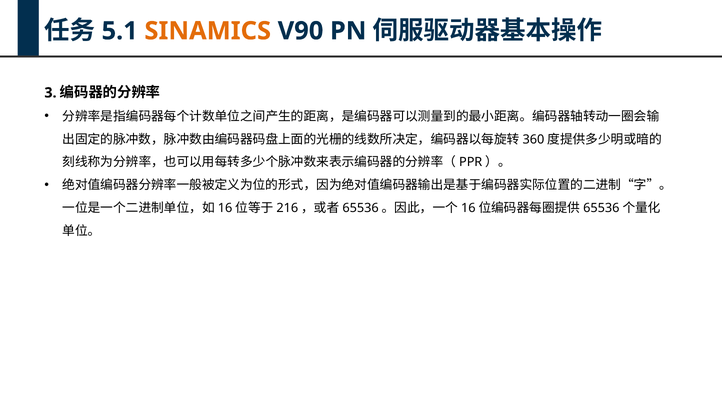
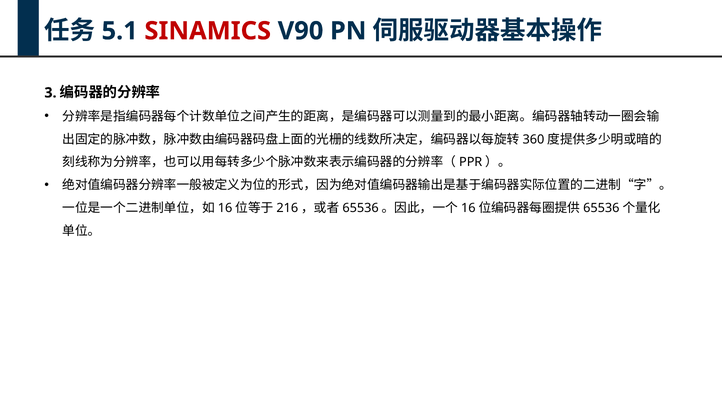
SINAMICS colour: orange -> red (208, 31)
